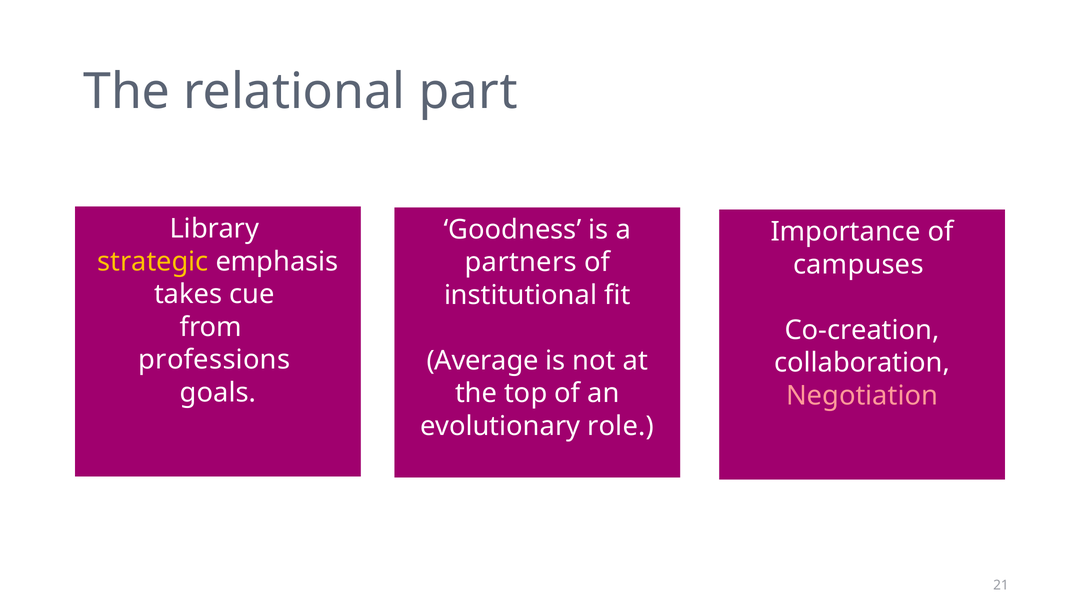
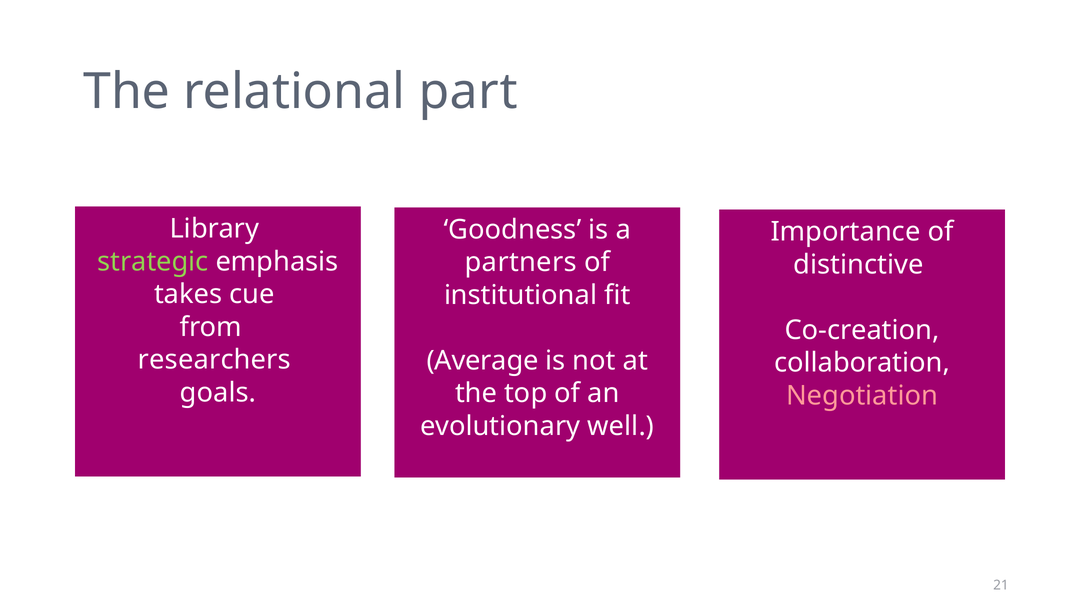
strategic colour: yellow -> light green (153, 262)
campuses: campuses -> distinctive (858, 265)
professions: professions -> researchers (214, 360)
role: role -> well (621, 426)
